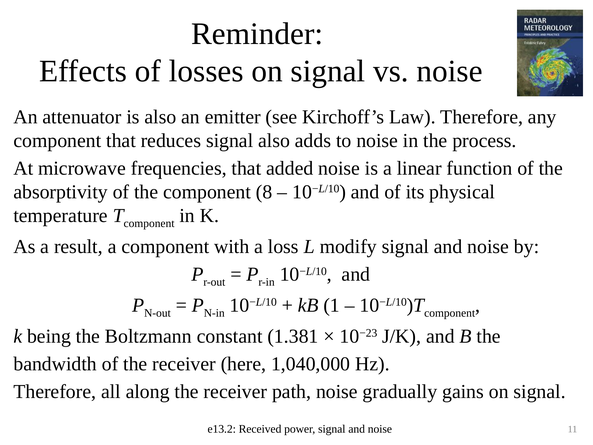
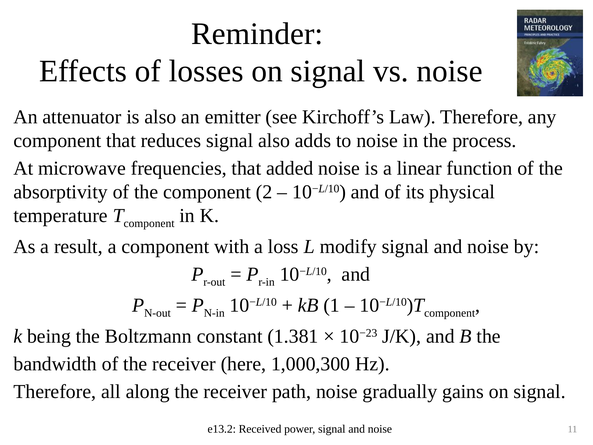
8: 8 -> 2 (264, 192)
1,040,000: 1,040,000 -> 1,000,300 (311, 364)
